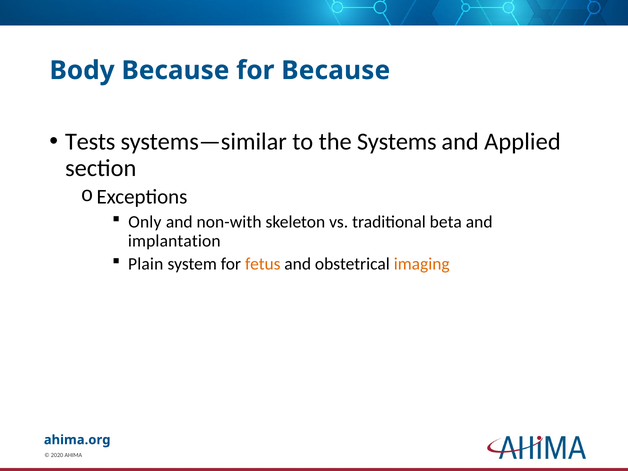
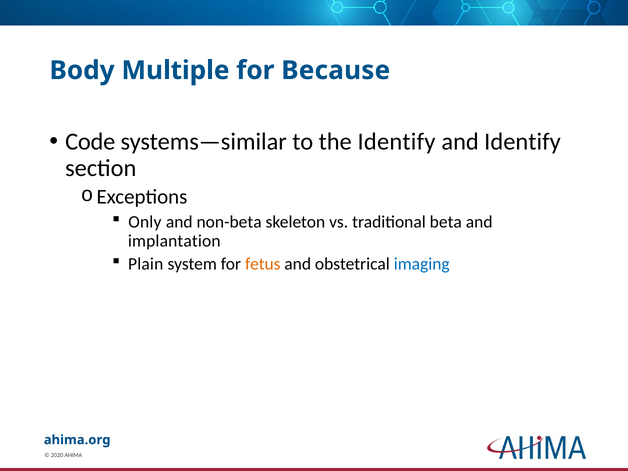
Body Because: Because -> Multiple (175, 70)
Tests: Tests -> Code (90, 142)
the Systems: Systems -> Identify (396, 142)
and Applied: Applied -> Identify (523, 142)
non-with: non-with -> non-beta (229, 222)
imaging colour: orange -> blue (422, 264)
